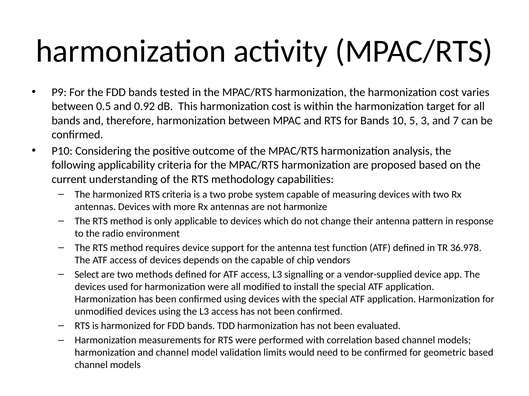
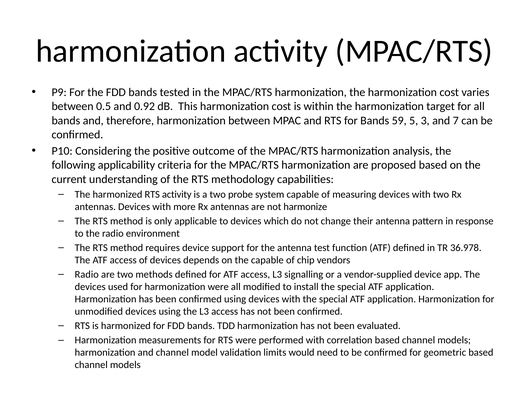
10: 10 -> 59 (399, 121)
RTS criteria: criteria -> activity (177, 195)
Select: Select -> Radio (87, 275)
